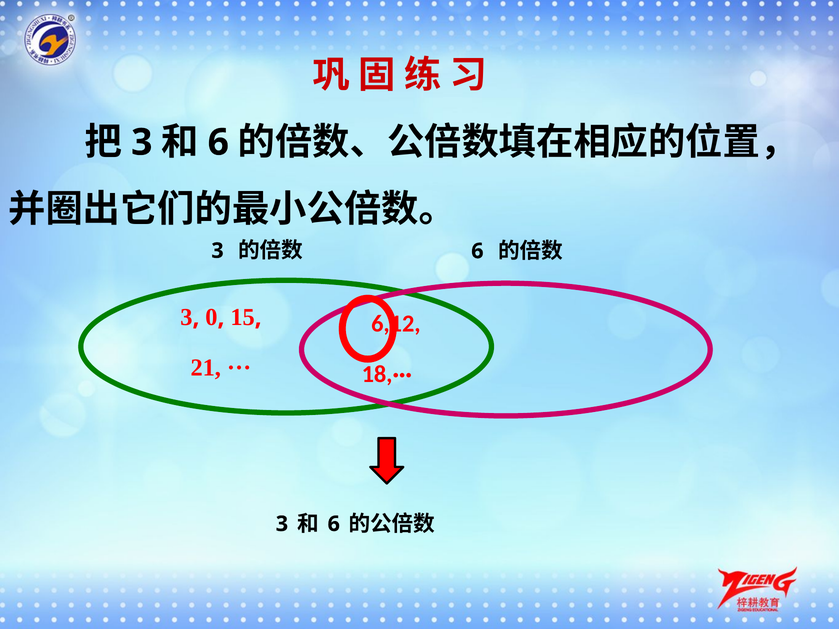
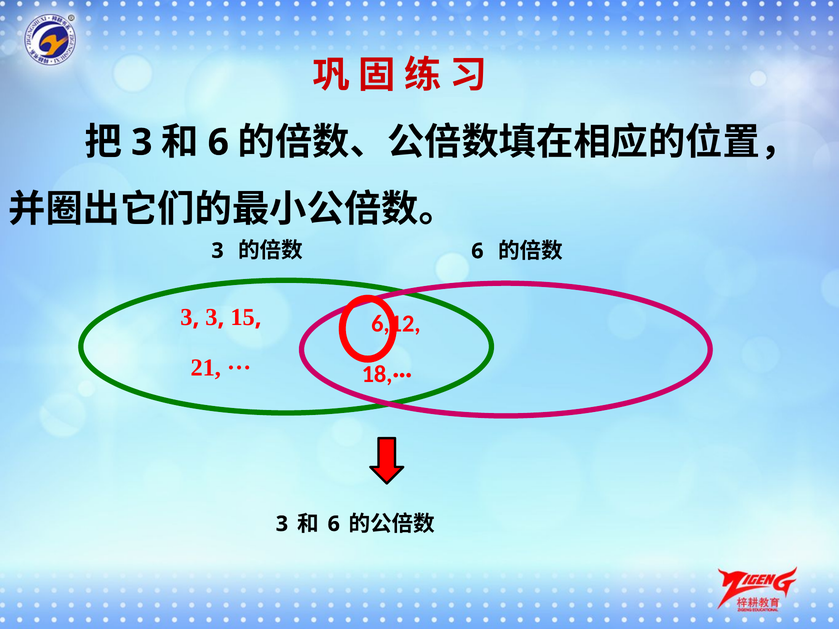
0: 0 -> 3 (211, 317)
